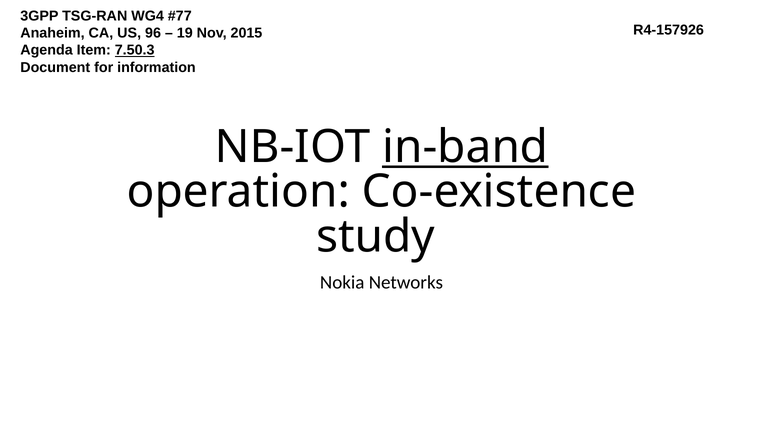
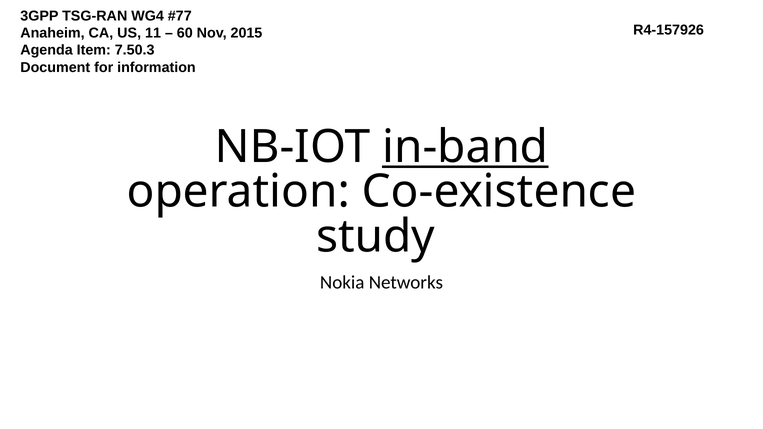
96: 96 -> 11 (153, 33)
19: 19 -> 60 (185, 33)
7.50.3 underline: present -> none (135, 50)
